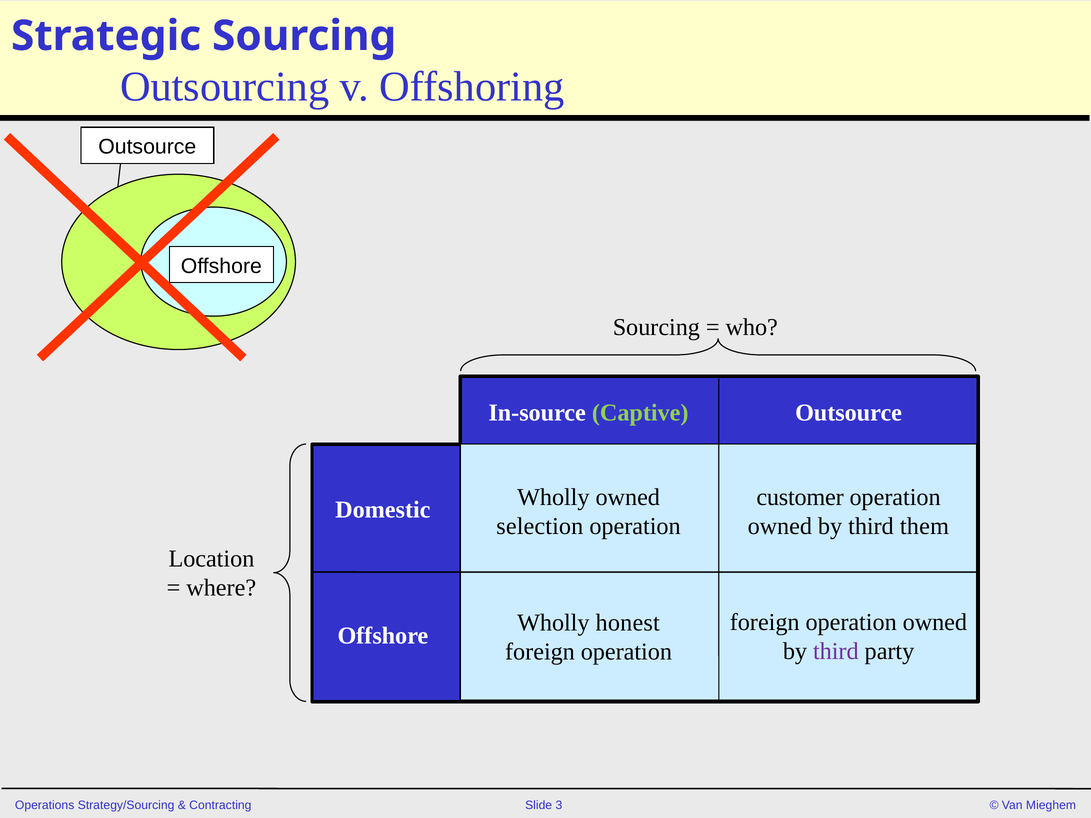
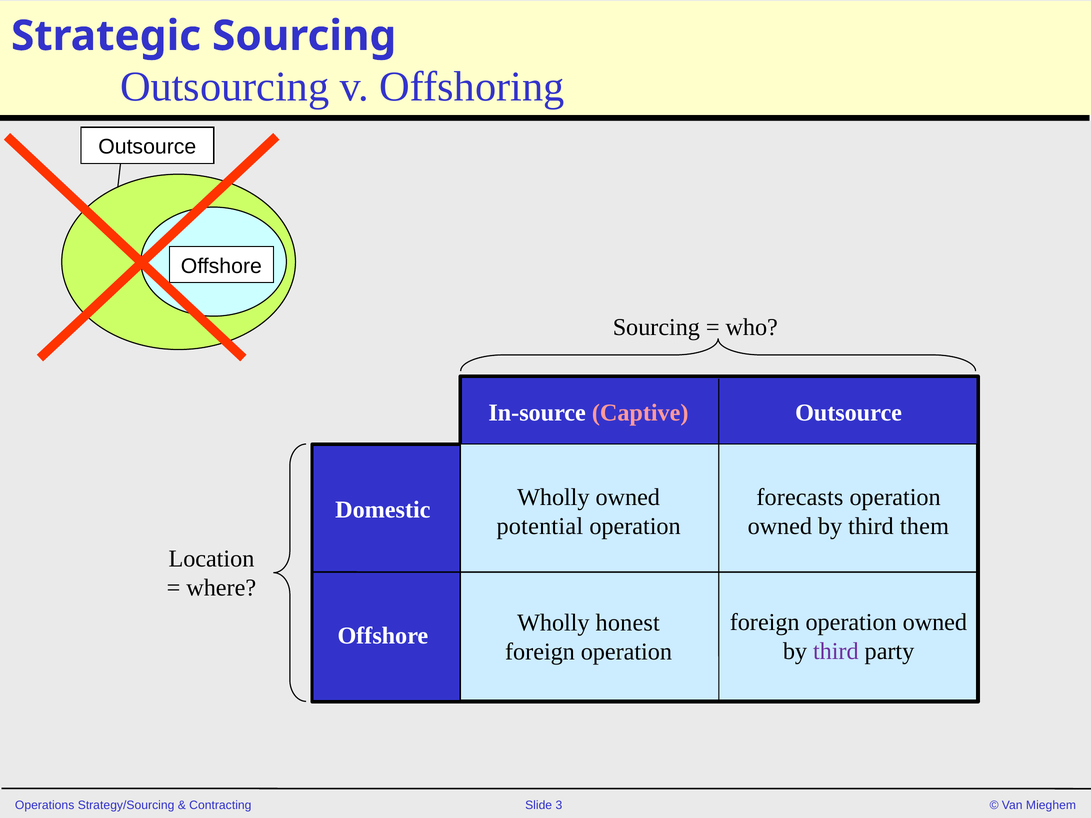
Captive colour: light green -> pink (640, 413)
customer: customer -> forecasts (800, 497)
selection: selection -> potential (540, 526)
